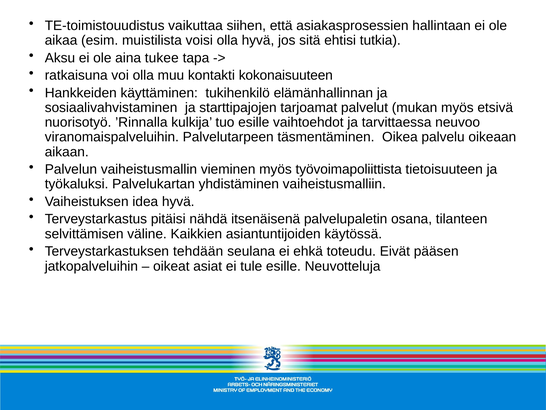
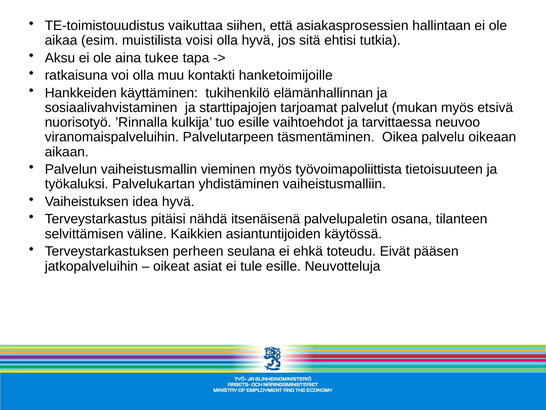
kokonaisuuteen: kokonaisuuteen -> hanketoimijoille (286, 75)
tehdään: tehdään -> perheen (198, 251)
